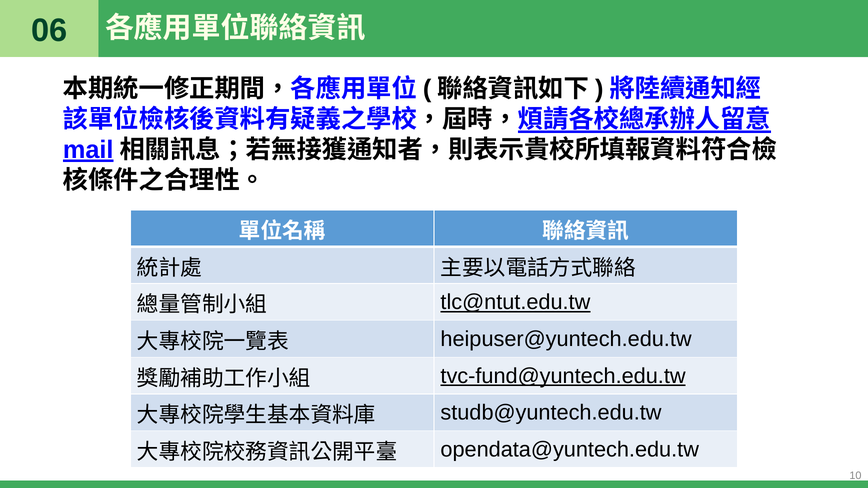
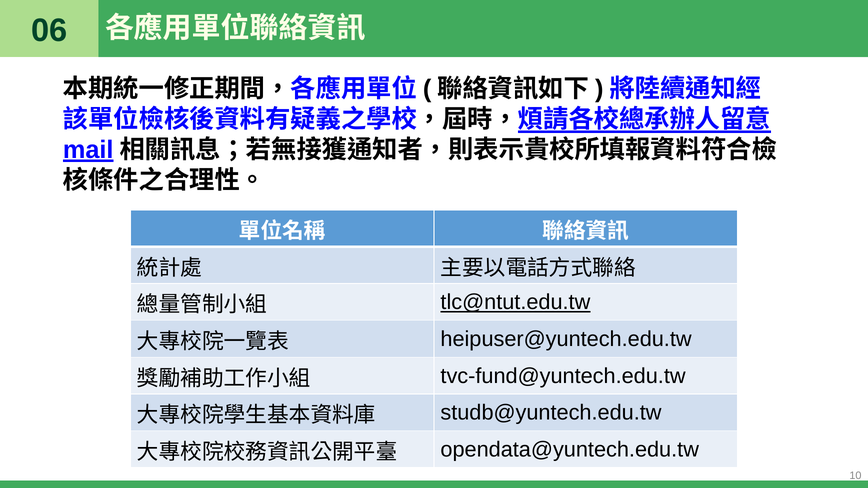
tvc-fund@yuntech.edu.tw underline: present -> none (563, 376)
